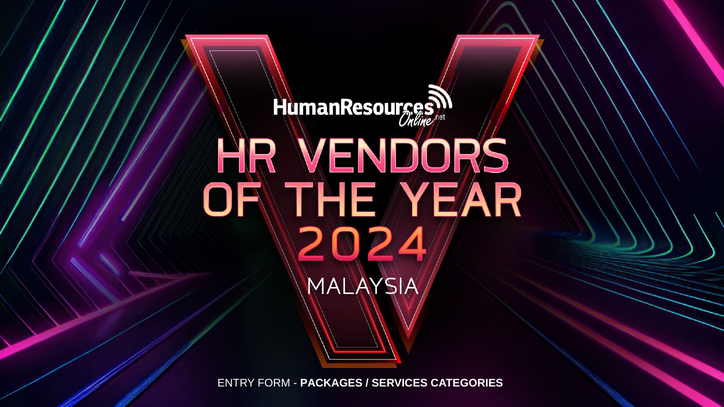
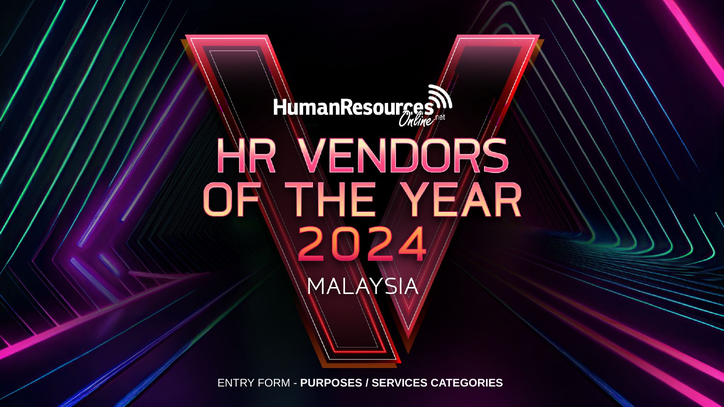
PACKAGES: PACKAGES -> PURPOSES (331, 383)
